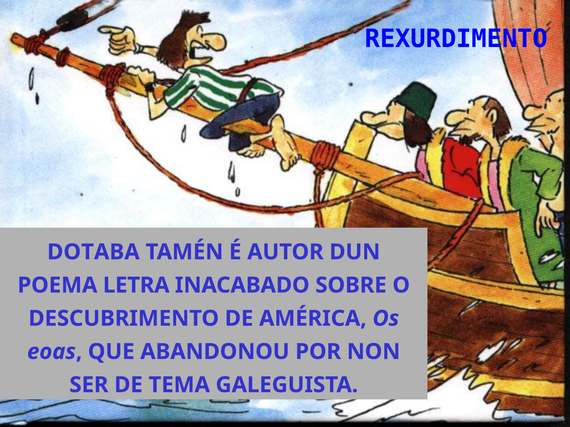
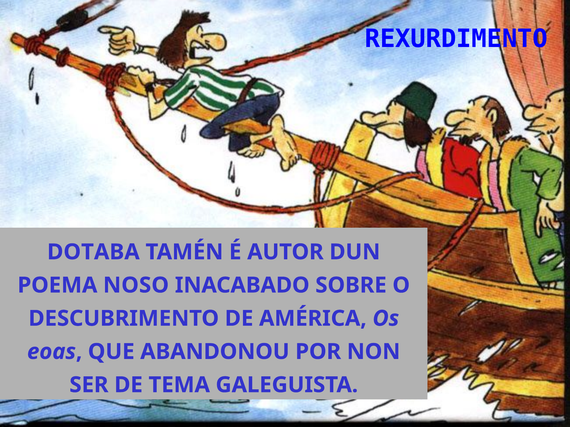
LETRA: LETRA -> NOSO (136, 286)
